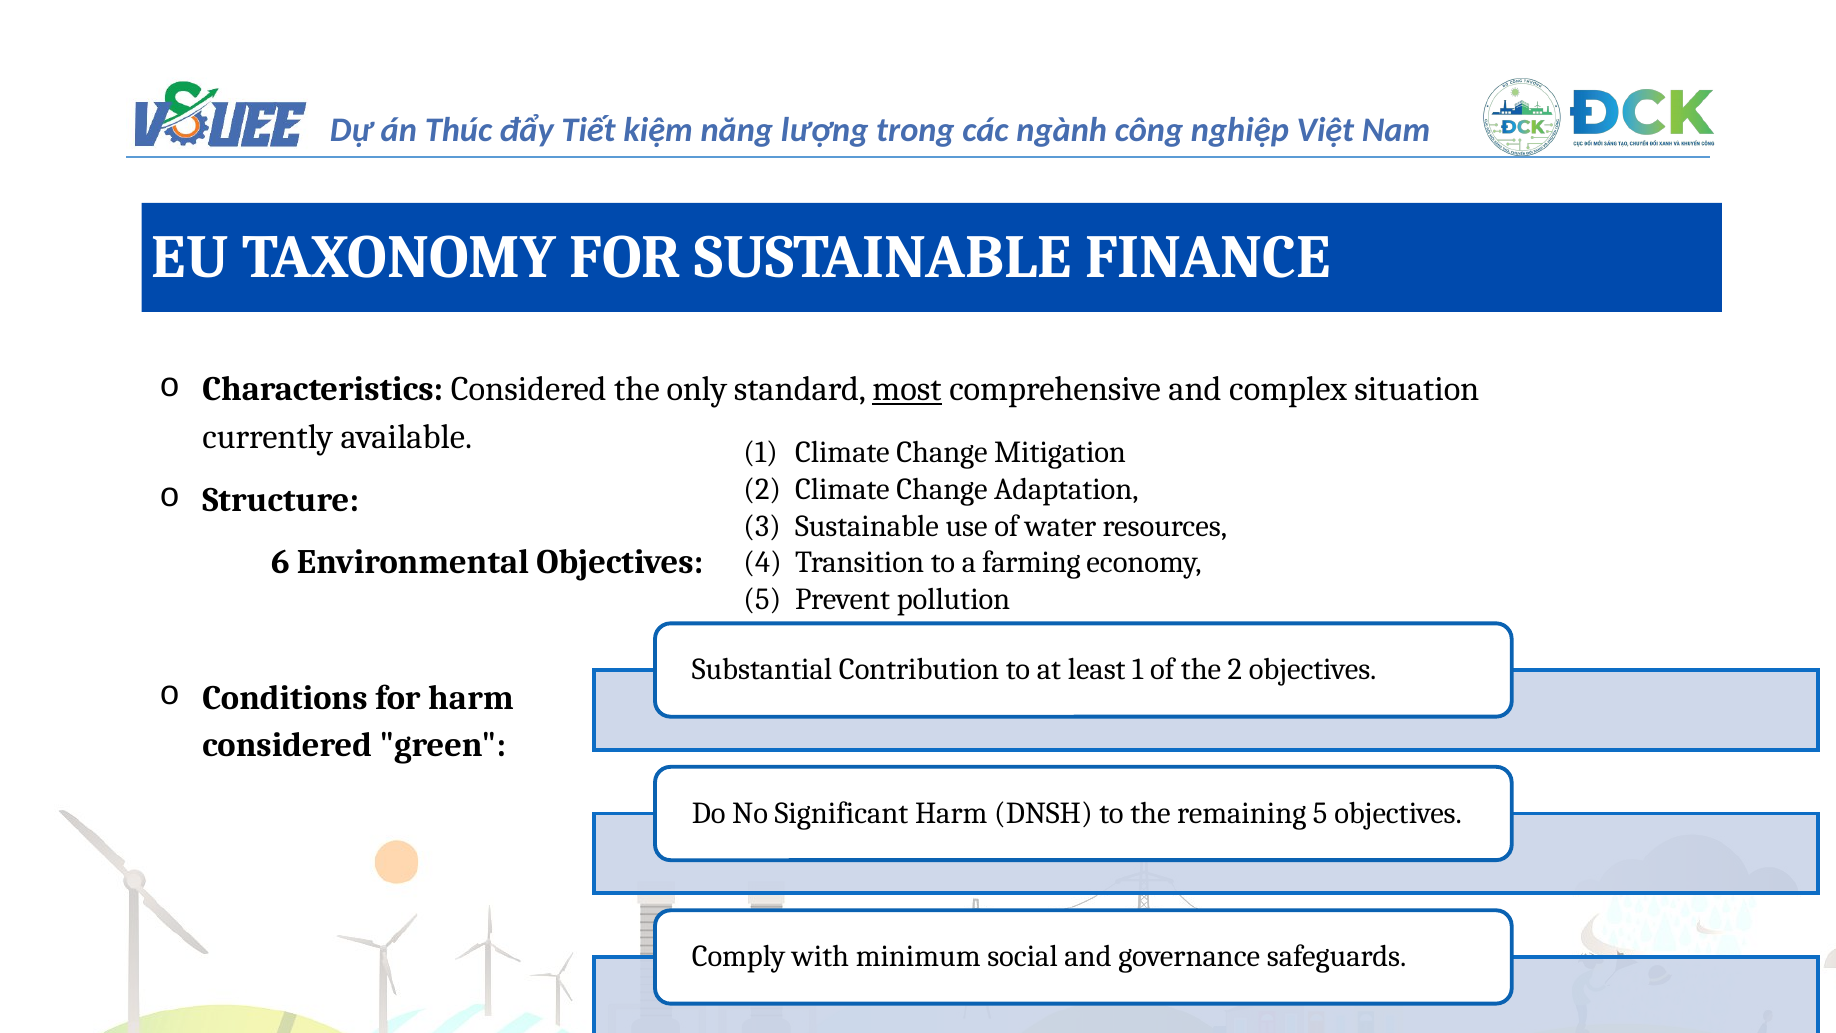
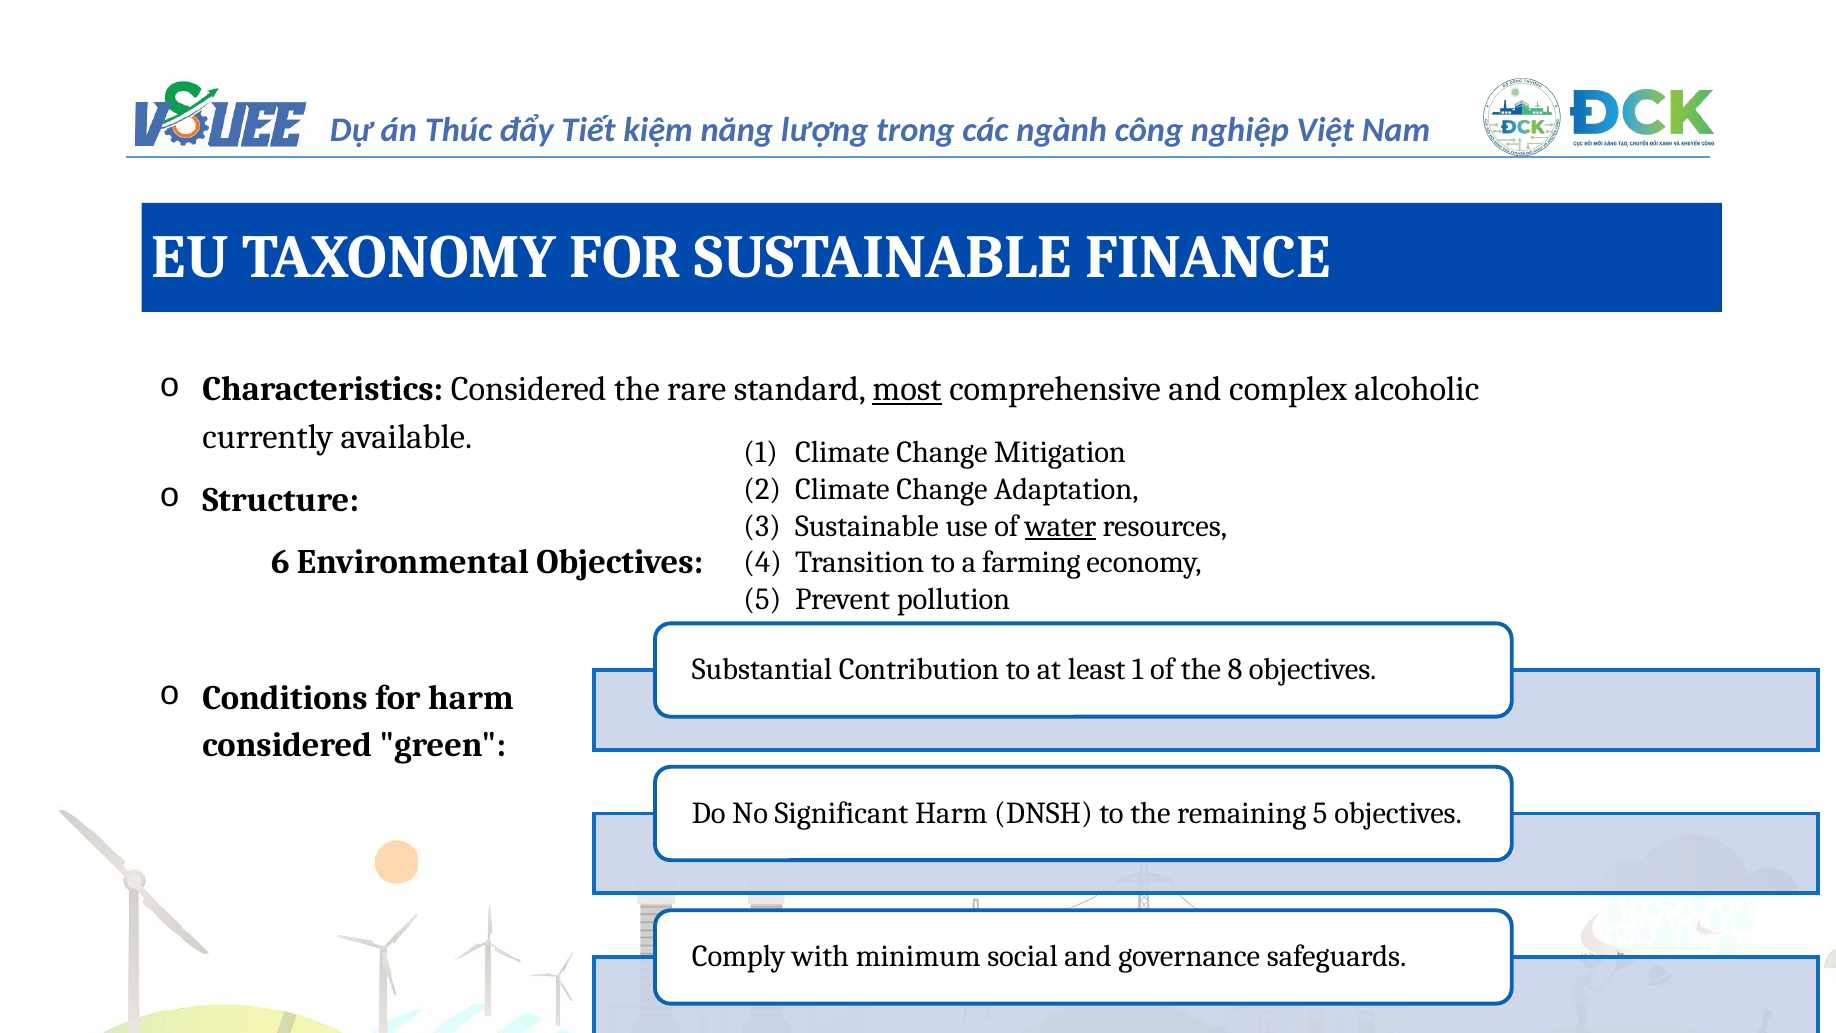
only: only -> rare (697, 389)
situation: situation -> alcoholic (1417, 389)
water underline: none -> present (1061, 526)
the 2: 2 -> 8 (1235, 670)
